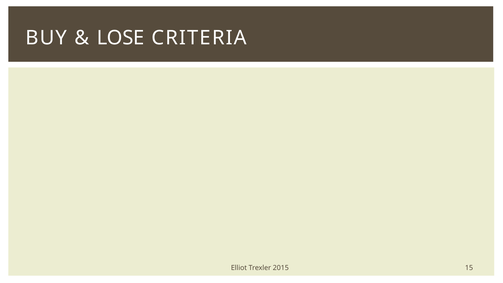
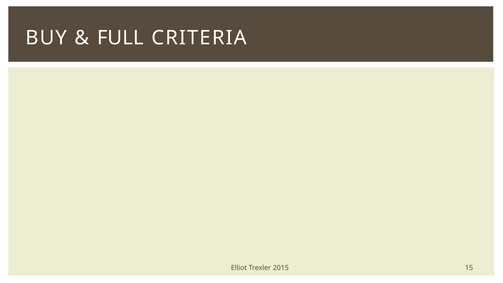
LOSE: LOSE -> FULL (120, 38)
